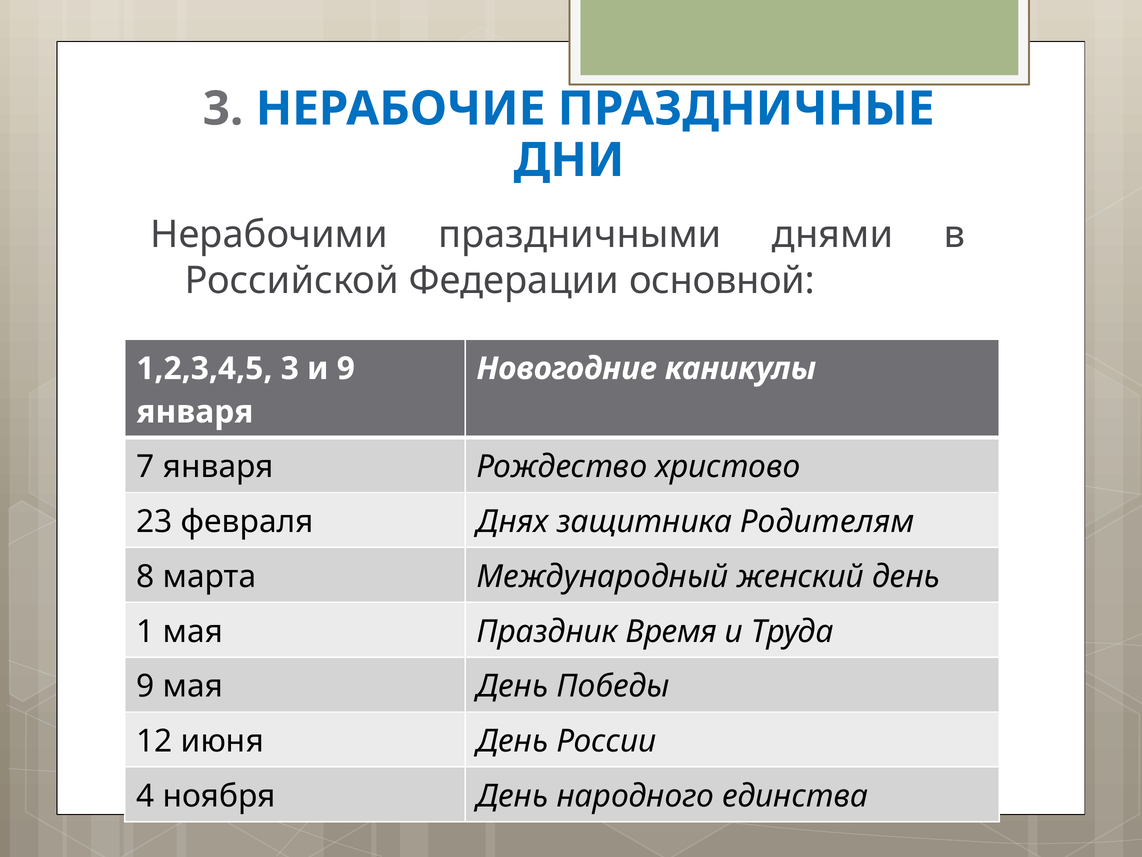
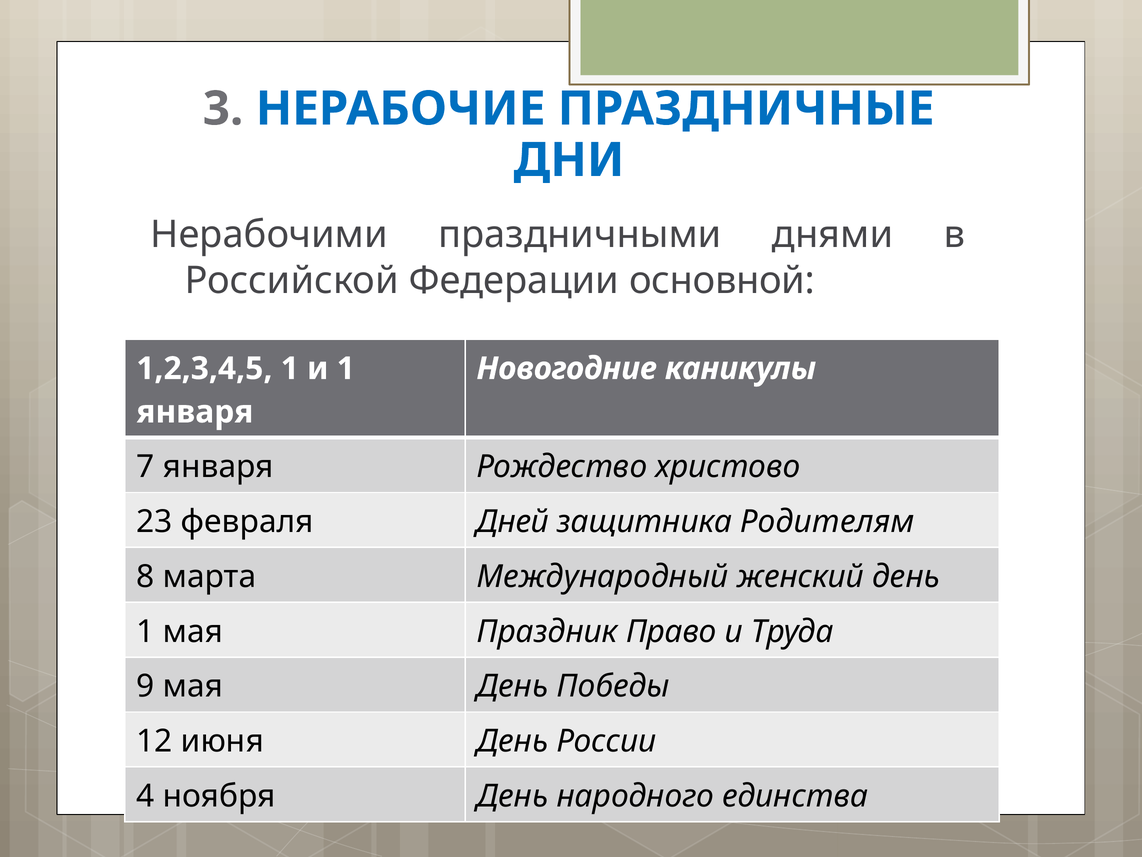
1,2,3,4,5 3: 3 -> 1 (290, 368)
и 9: 9 -> 1 (346, 368)
Днях: Днях -> Дней (513, 521)
Время: Время -> Право (671, 631)
